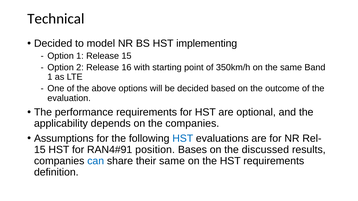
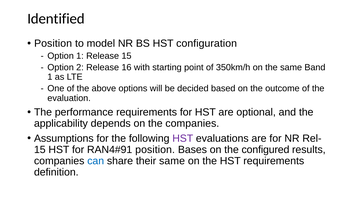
Technical: Technical -> Identified (56, 19)
Decided: Decided -> Position (53, 44)
implementing: implementing -> configuration (207, 44)
HST colour: blue -> purple (183, 139)
discussed: discussed -> configured (265, 150)
